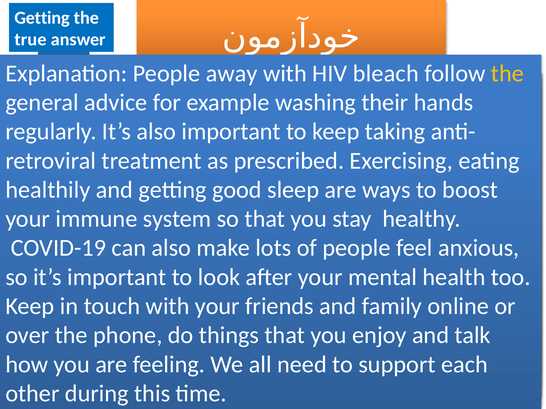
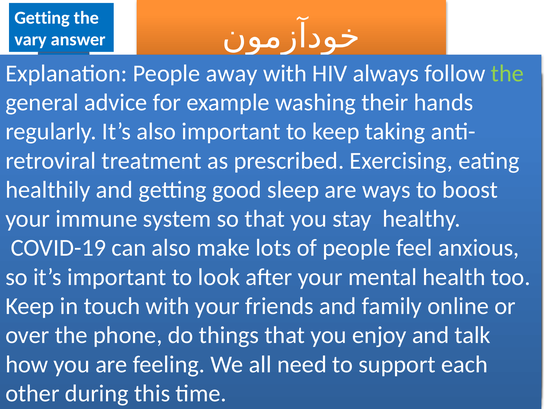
true: true -> vary (31, 40)
bleach: bleach -> always (386, 74)
the colour: yellow -> light green (507, 74)
